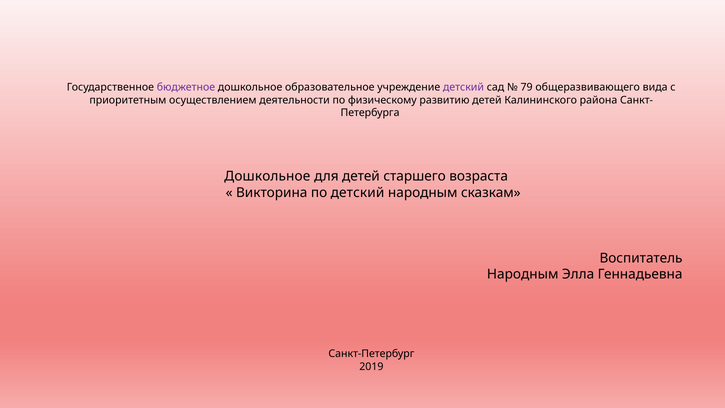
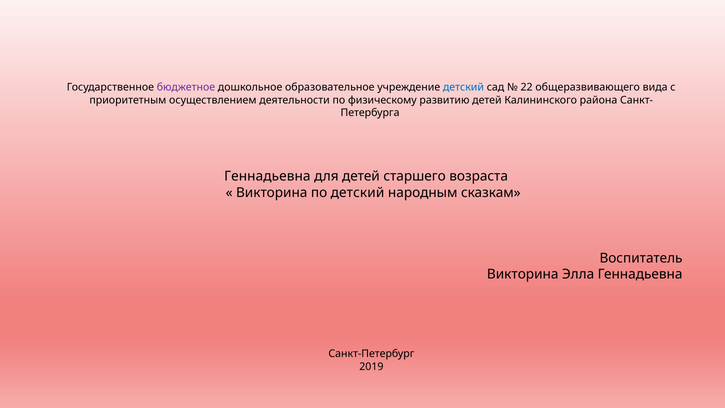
детский colour: purple -> blue (463, 87)
79: 79 -> 22 (527, 87)
Дошкольное: Дошкольное -> Геннадьевна (267, 176)
Народным: Народным -> Викторина (523, 274)
